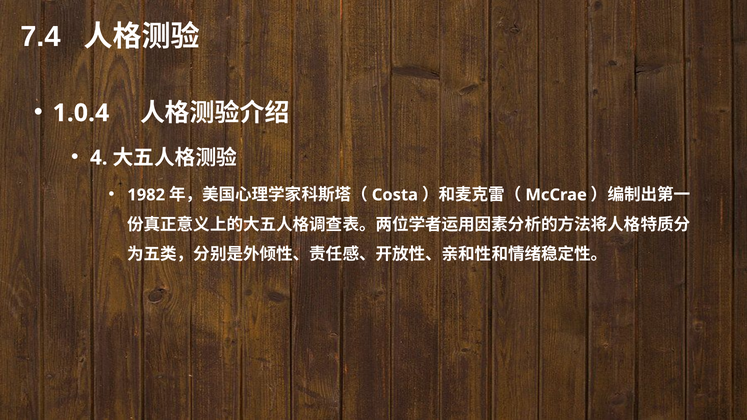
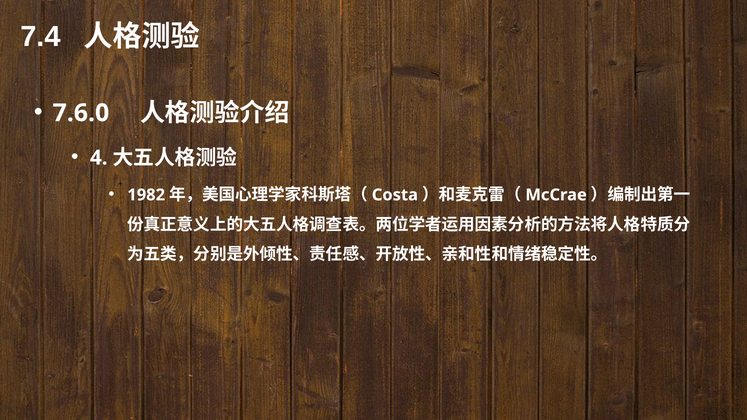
1.0.4: 1.0.4 -> 7.6.0 (81, 113)
